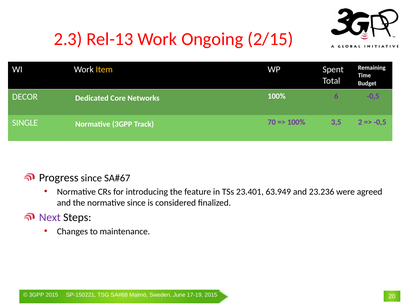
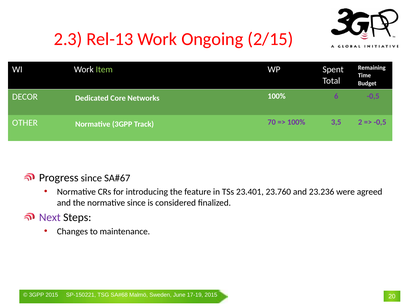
Item colour: yellow -> light green (104, 69)
SINGLE: SINGLE -> OTHER (25, 123)
63.949: 63.949 -> 23.760 (278, 191)
